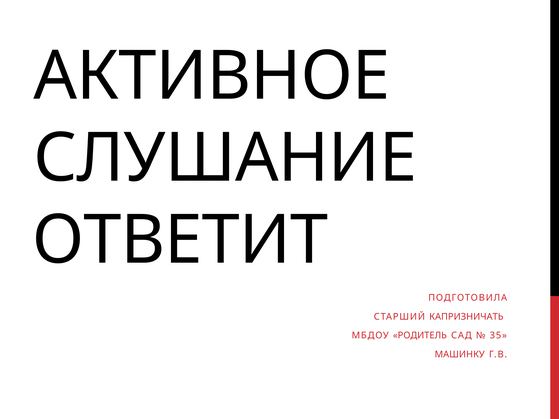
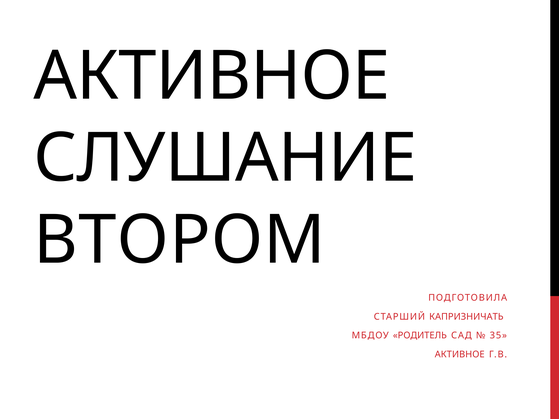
ОТВЕТИТ: ОТВЕТИТ -> ВТОРОМ (180, 240)
МАШИНКУ: МАШИНКУ -> АКТИВНОЕ (460, 355)
